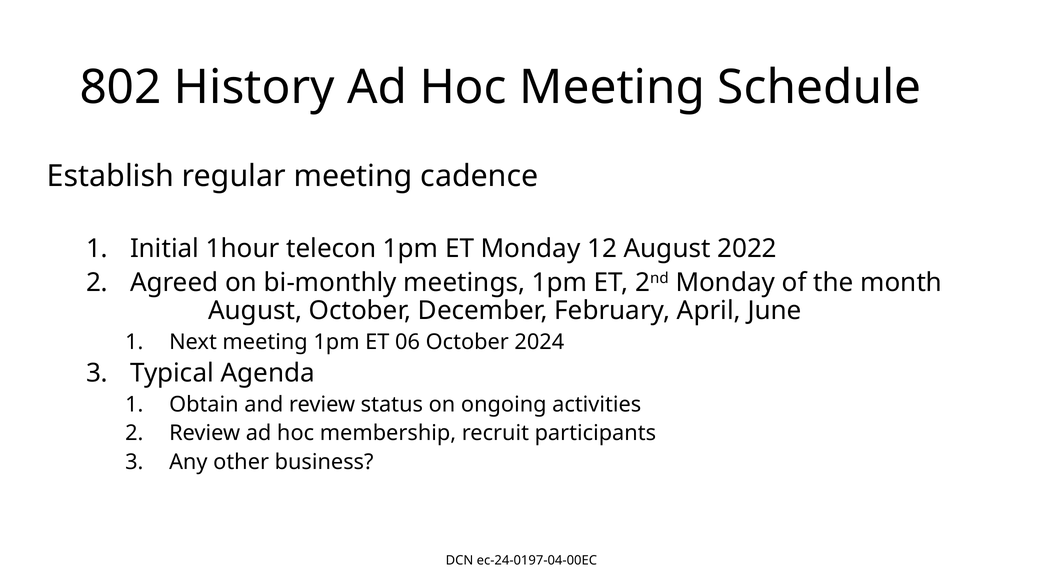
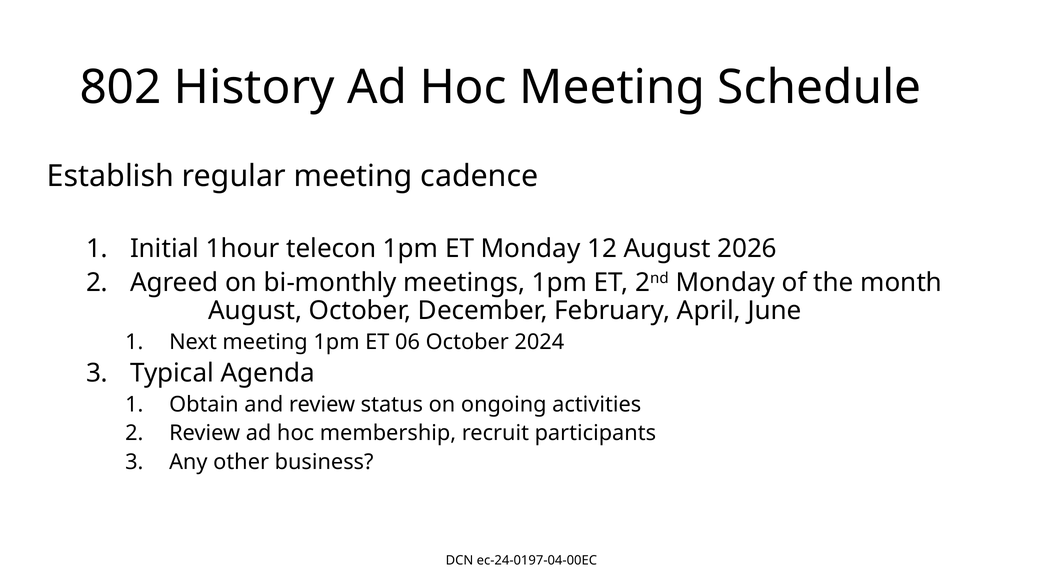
2022: 2022 -> 2026 (747, 249)
